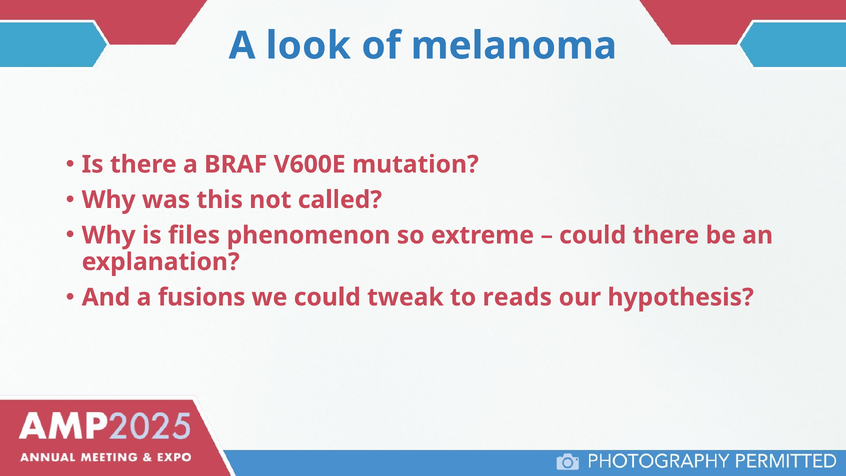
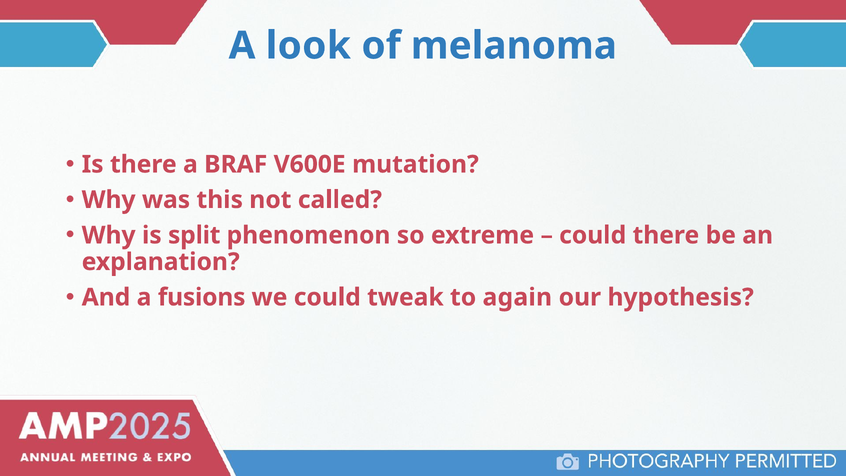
files: files -> split (194, 235)
reads: reads -> again (517, 297)
